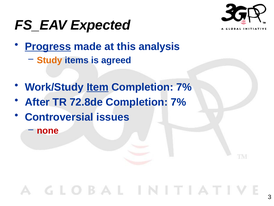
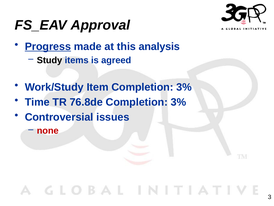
Expected: Expected -> Approval (100, 25)
Study colour: orange -> black (49, 60)
Item underline: present -> none (98, 87)
7%: 7% -> 3% (184, 87)
After: After -> Time (37, 102)
72.8de: 72.8de -> 76.8de (86, 102)
7%: 7% -> 3% (178, 102)
